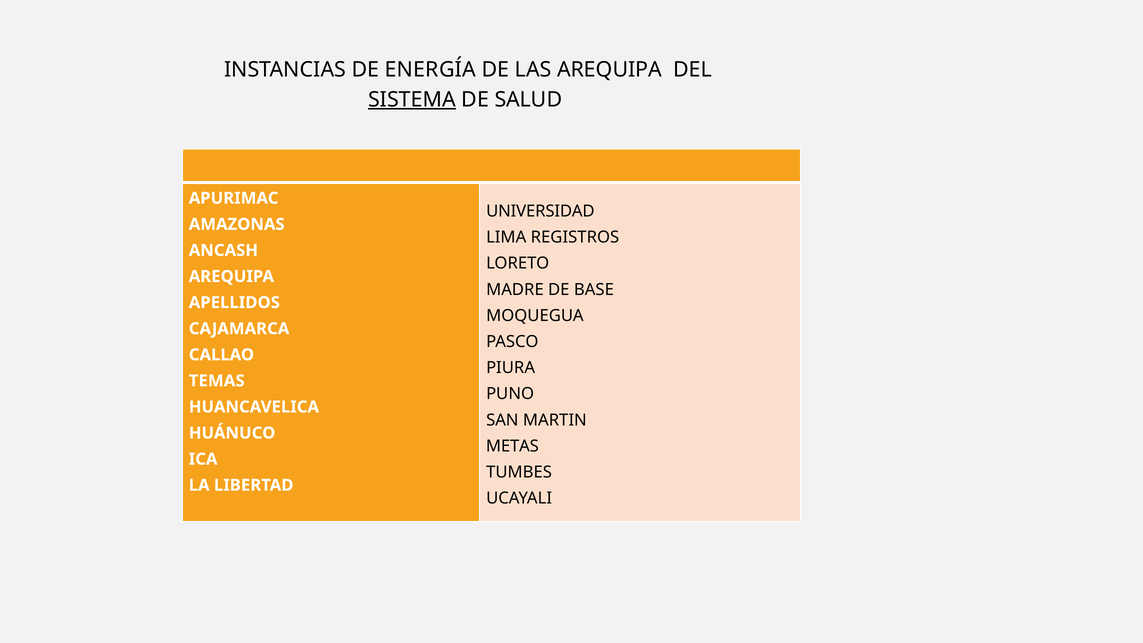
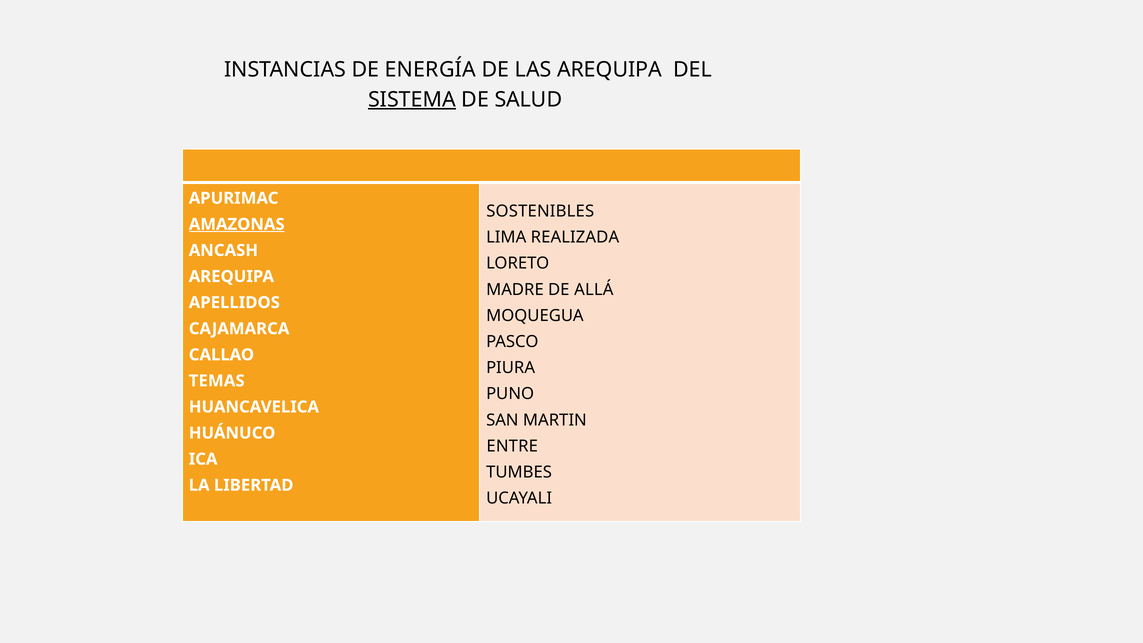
UNIVERSIDAD: UNIVERSIDAD -> SOSTENIBLES (540, 211)
AMAZONAS underline: none -> present (237, 224)
REGISTROS: REGISTROS -> REALIZADA (575, 237)
BASE: BASE -> ALLÁ (594, 290)
METAS: METAS -> ENTRE (512, 446)
